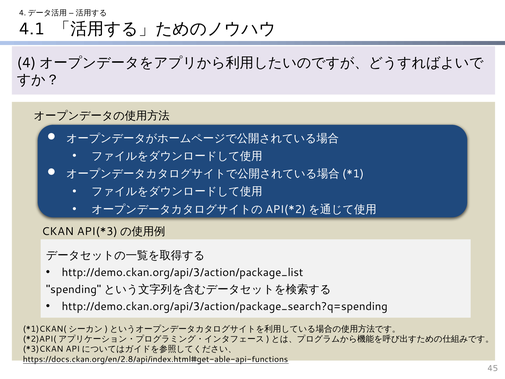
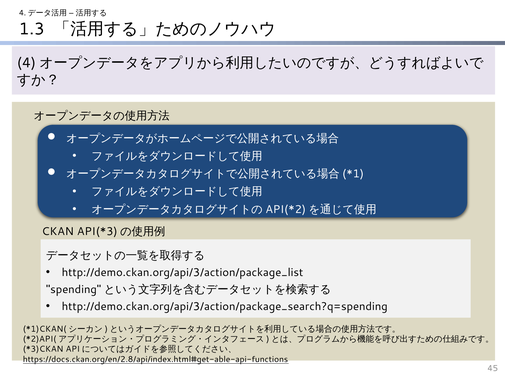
4.1: 4.1 -> 1.3 (32, 29)
